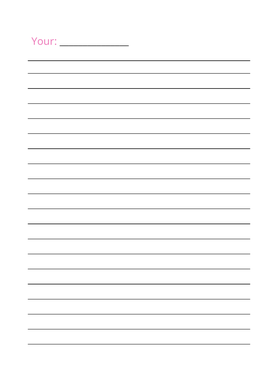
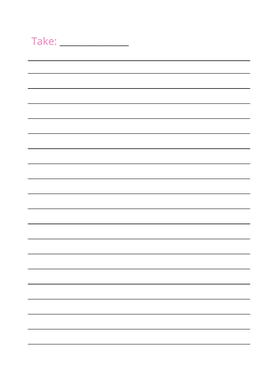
Your: Your -> Take (44, 41)
